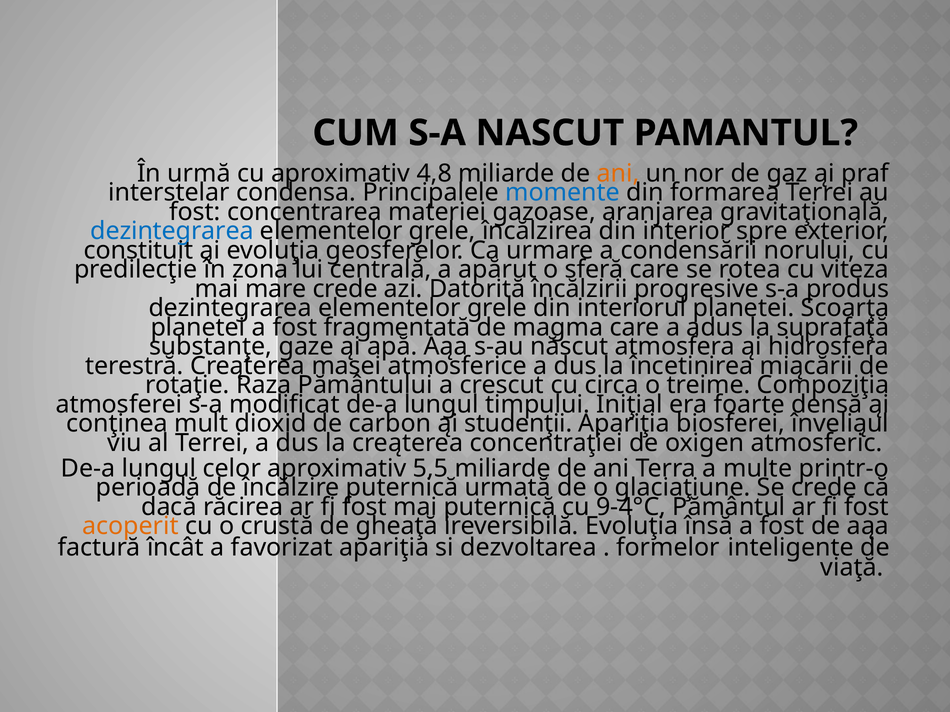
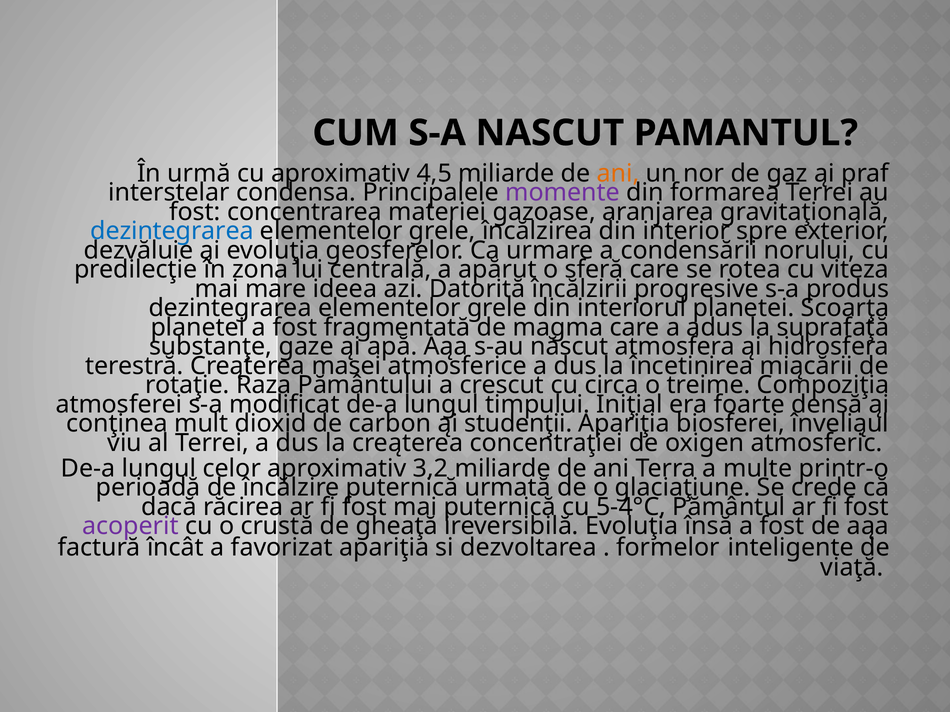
4,8: 4,8 -> 4,5 (434, 173)
momente colour: blue -> purple (563, 193)
constituit: constituit -> dezvăluie (139, 250)
mare crede: crede -> ideea (345, 289)
5,5: 5,5 -> 3,2 (431, 469)
9-4°C: 9-4°C -> 5-4°C (631, 507)
acoperit colour: orange -> purple (131, 526)
